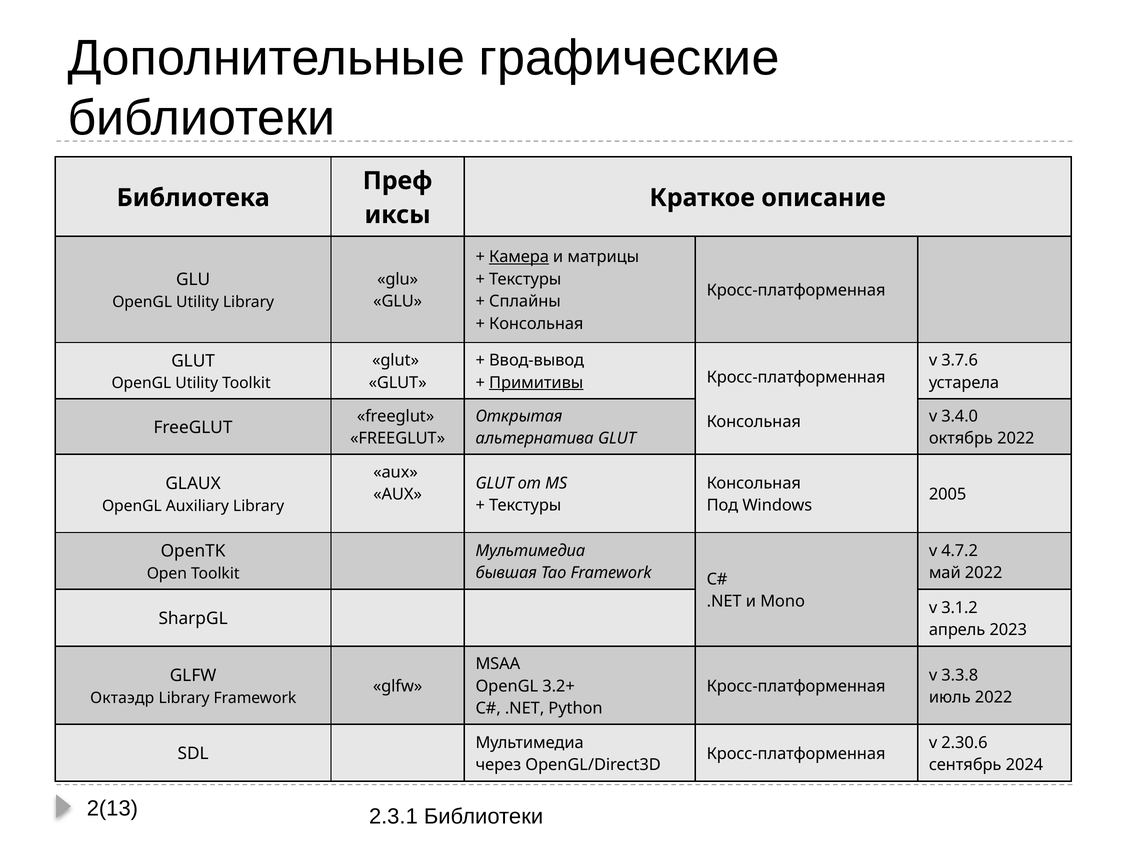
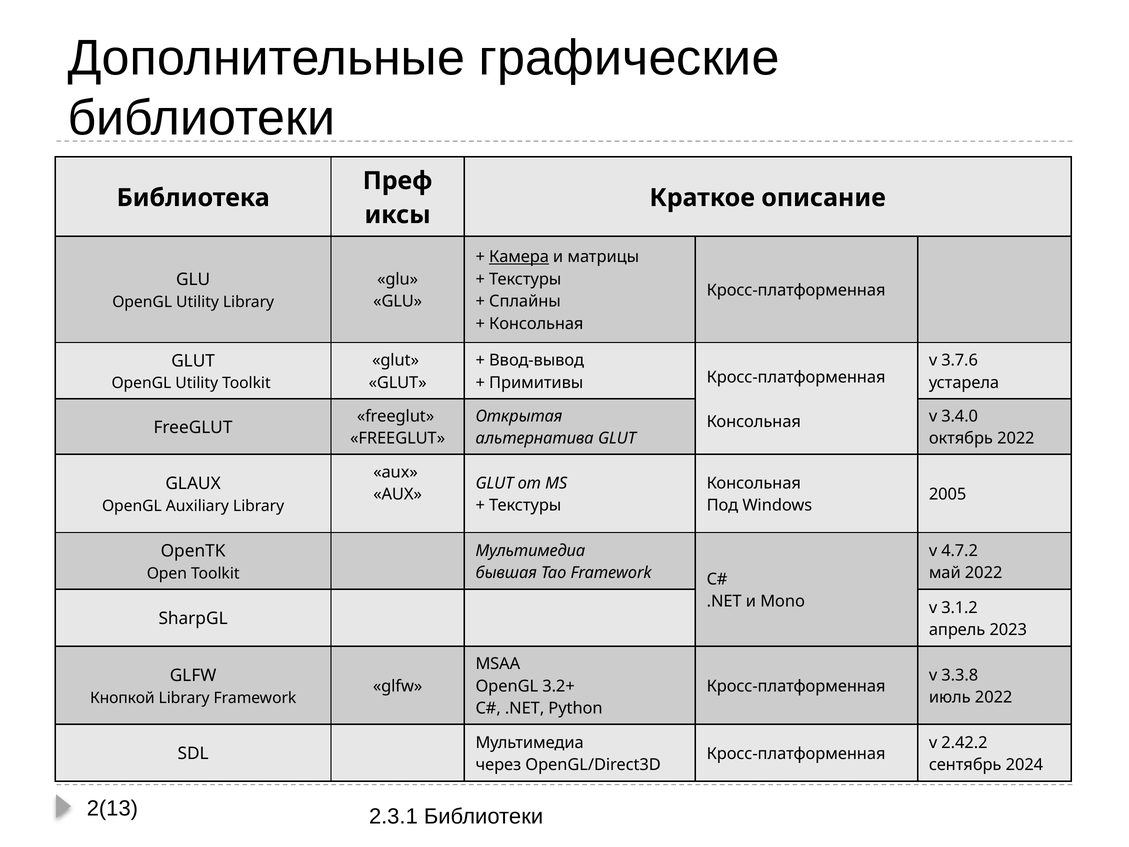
Примитивы underline: present -> none (536, 382)
Октаэдр: Октаэдр -> Кнопкой (122, 698)
2.30.6: 2.30.6 -> 2.42.2 (964, 742)
